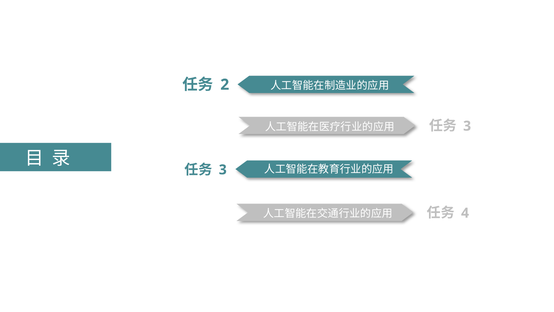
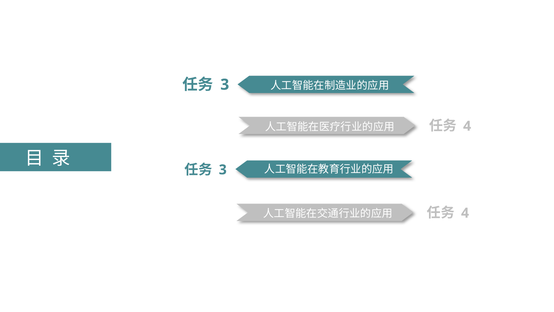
2: 2 -> 3 (225, 85)
3: 3 -> 4 (467, 126)
